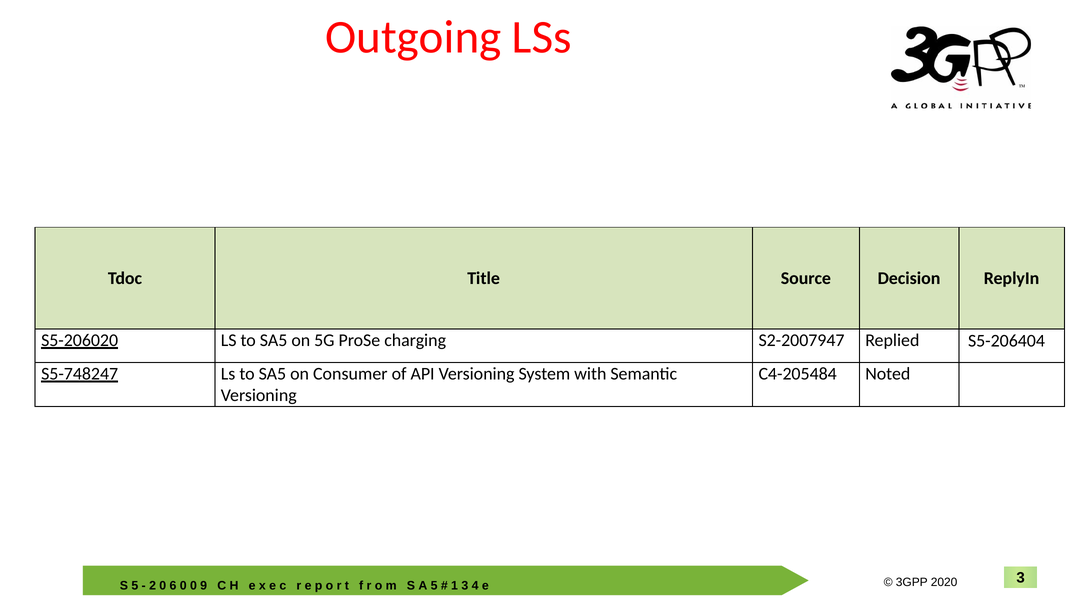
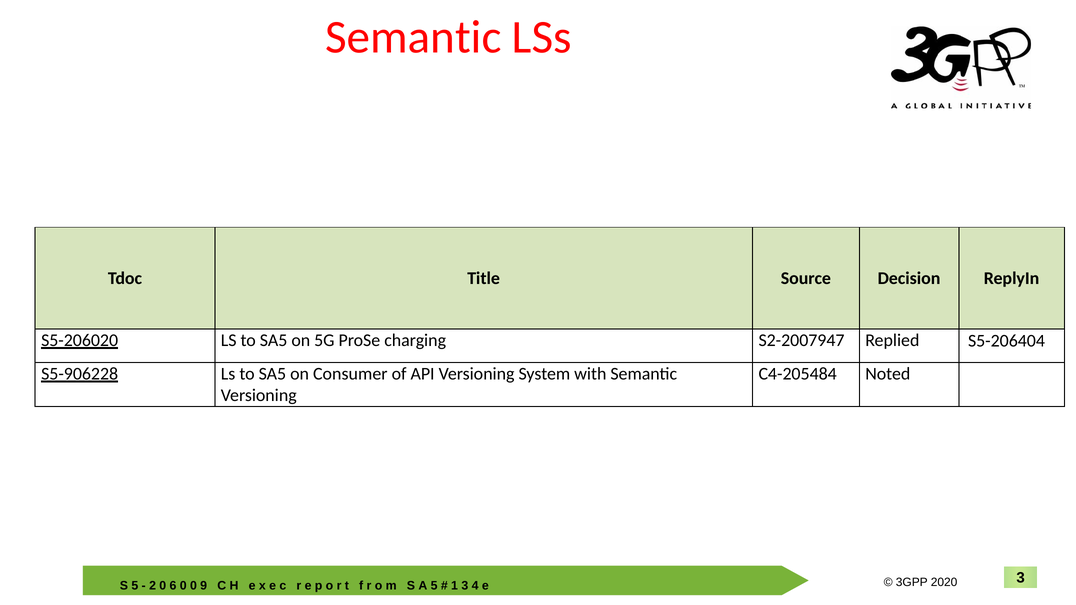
Outgoing: Outgoing -> Semantic (413, 37)
S5-748247: S5-748247 -> S5-906228 (80, 374)
